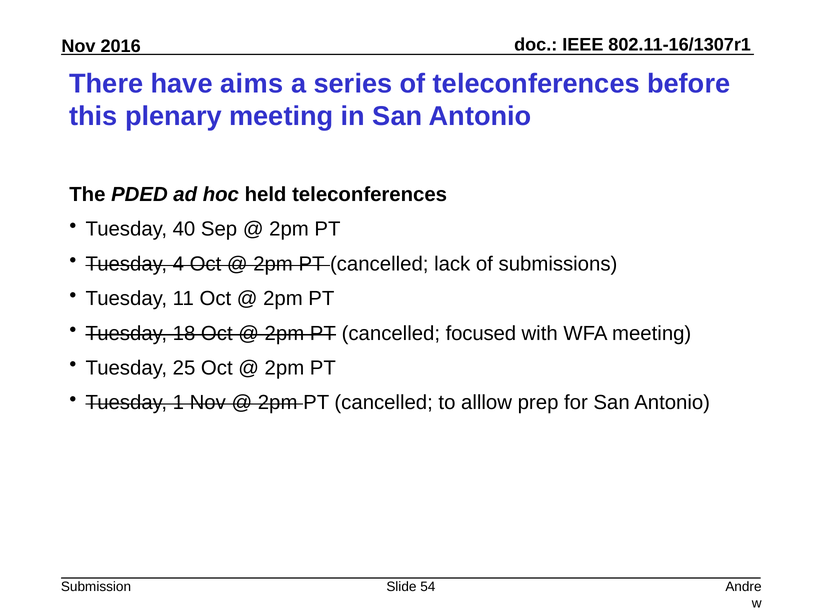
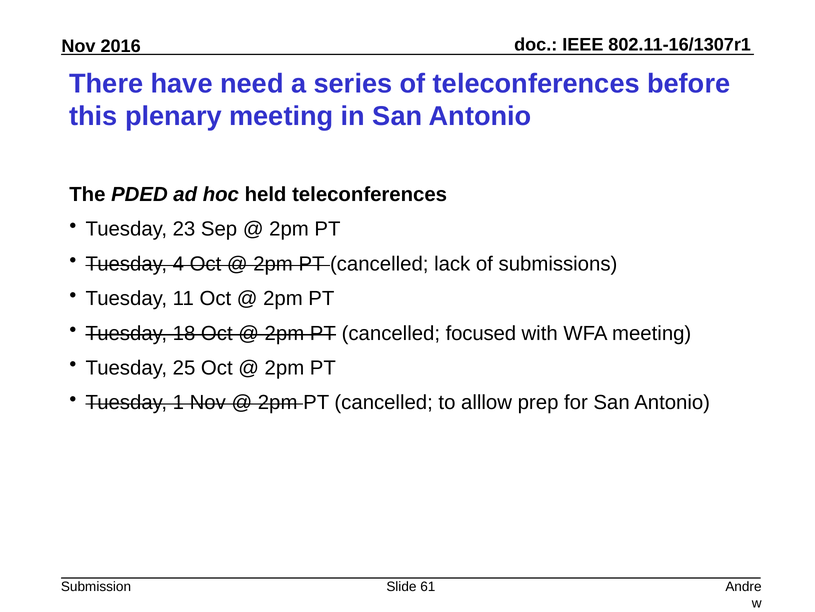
aims: aims -> need (252, 83)
40: 40 -> 23 (184, 229)
54: 54 -> 61 (428, 586)
